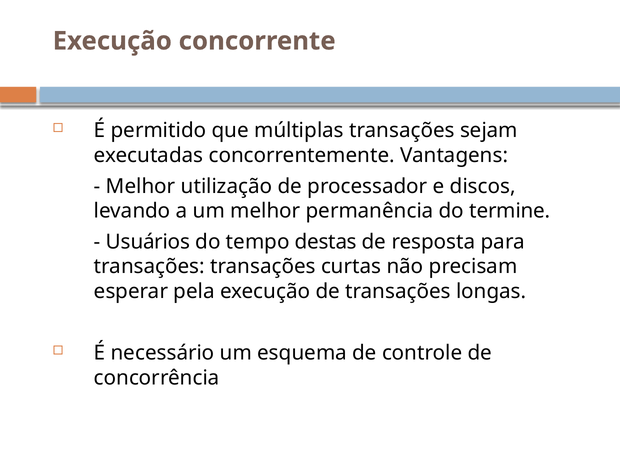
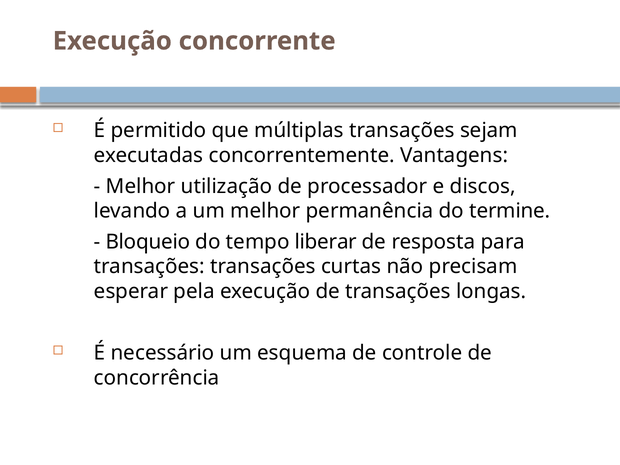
Usuários: Usuários -> Bloqueio (148, 242)
destas: destas -> liberar (326, 242)
